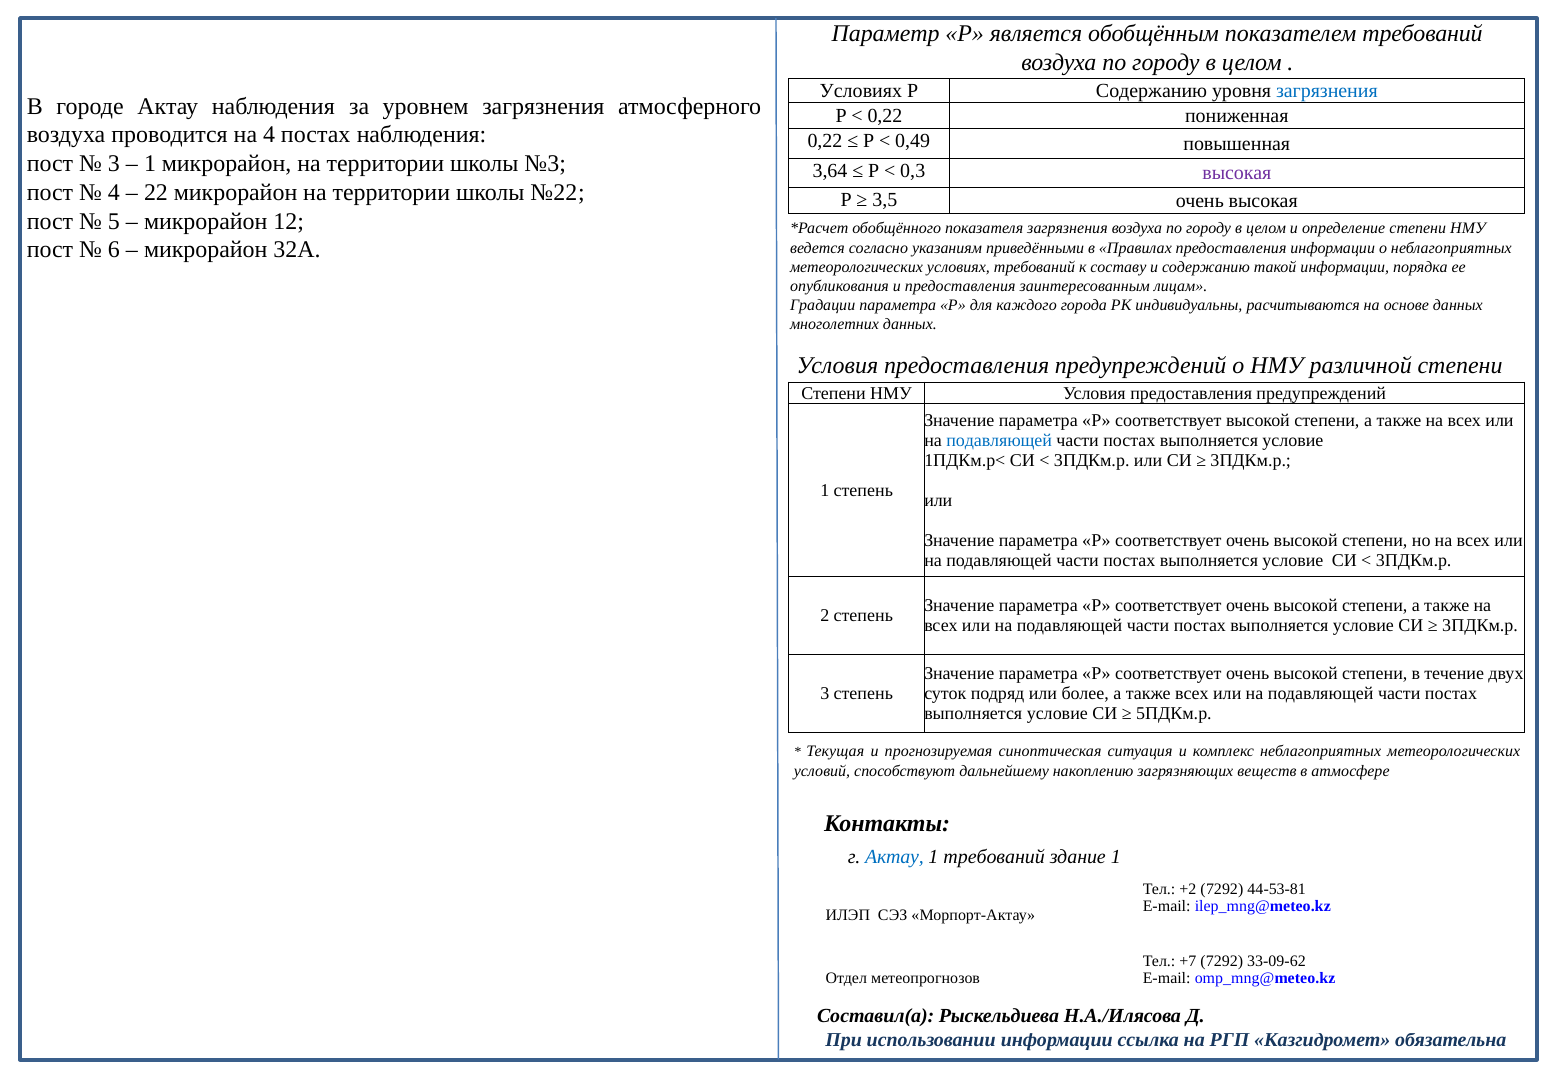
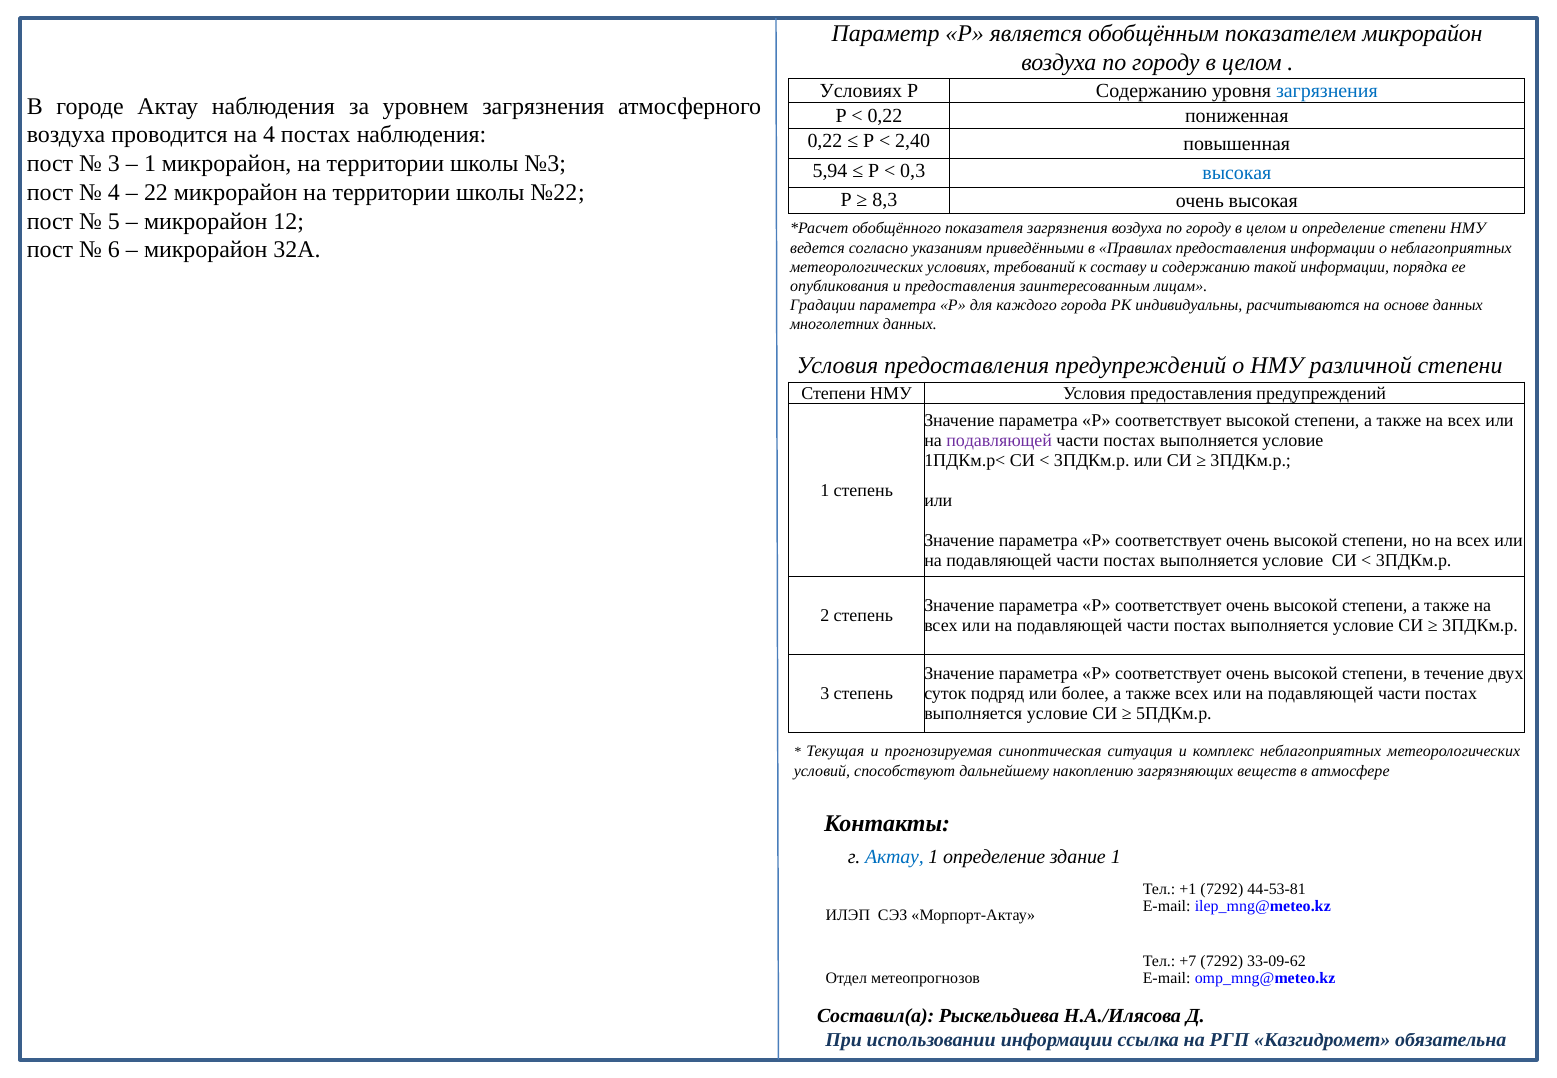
показателем требований: требований -> микрорайон (1423, 34)
0,49: 0,49 -> 2,40 (913, 141)
3,64: 3,64 -> 5,94 (830, 171)
высокая colour: purple -> blue (1237, 173)
3,5: 3,5 -> 8,3 (885, 200)
подавляющей colour: blue -> purple (999, 441)
1 требований: требований -> определение (994, 856)
+2: +2 -> +1 (1188, 889)
